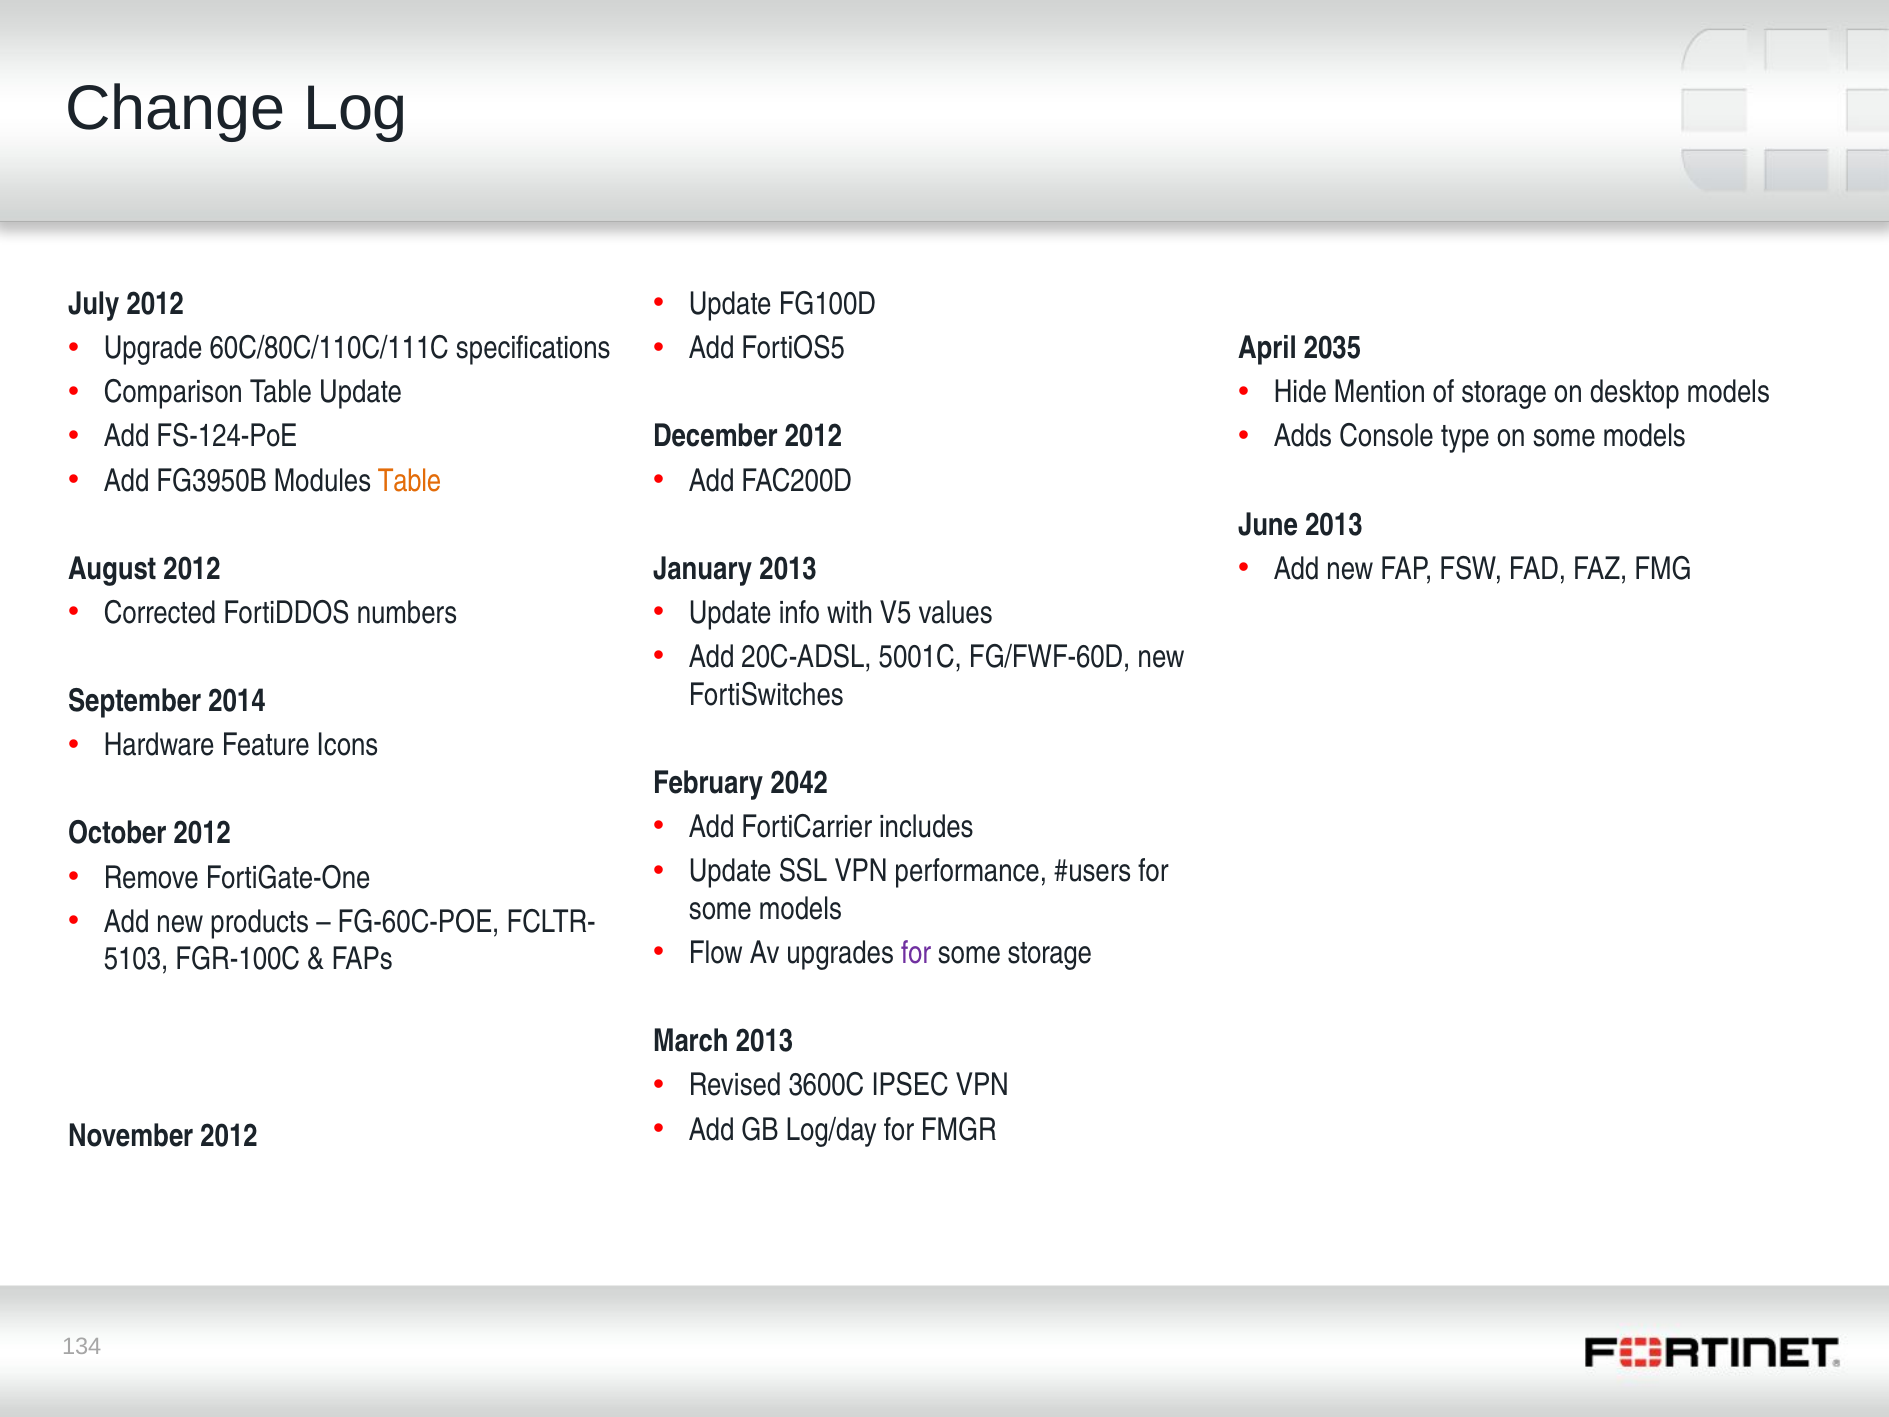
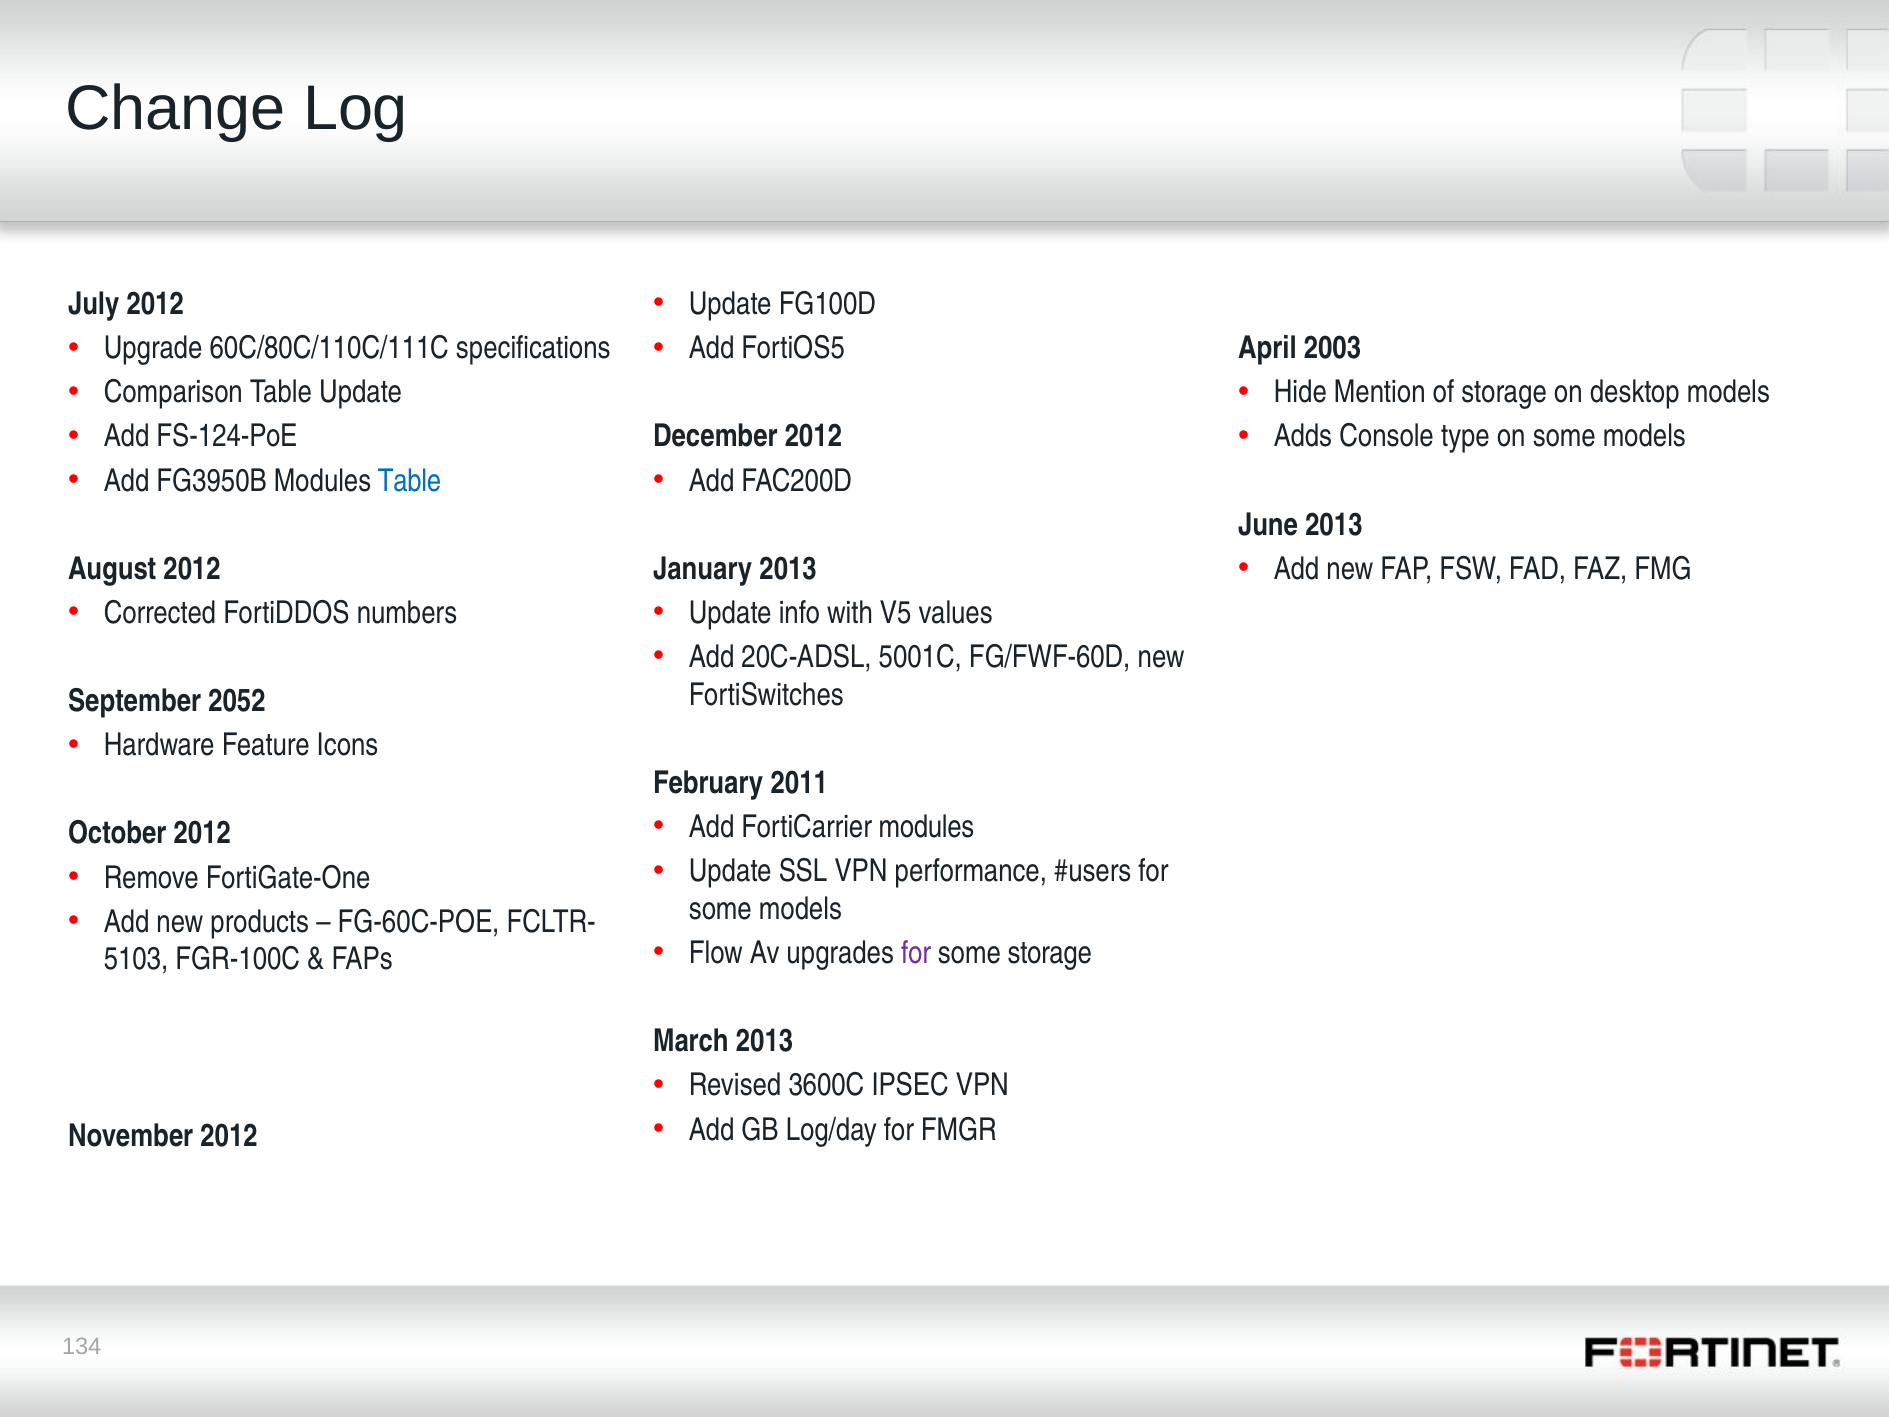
2035: 2035 -> 2003 (1332, 348)
Table colour: orange -> blue (410, 481)
2014: 2014 -> 2052 (237, 701)
2042: 2042 -> 2011 (799, 783)
FortiCarrier includes: includes -> modules (926, 827)
